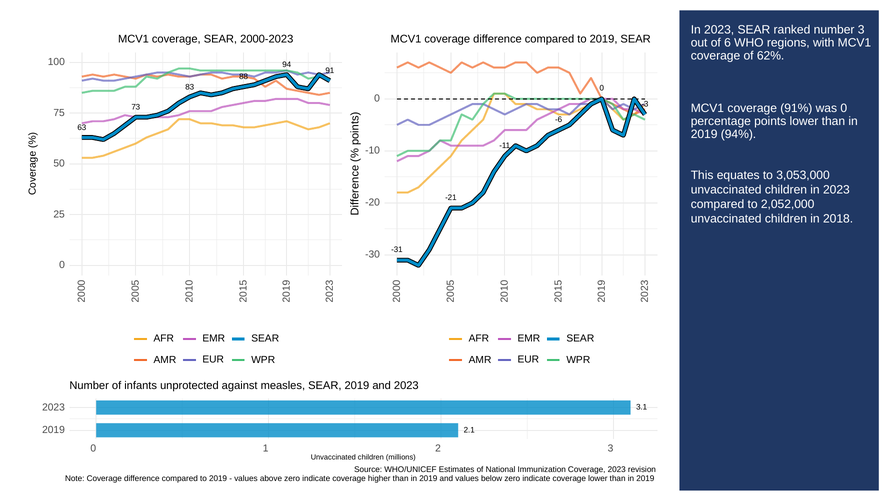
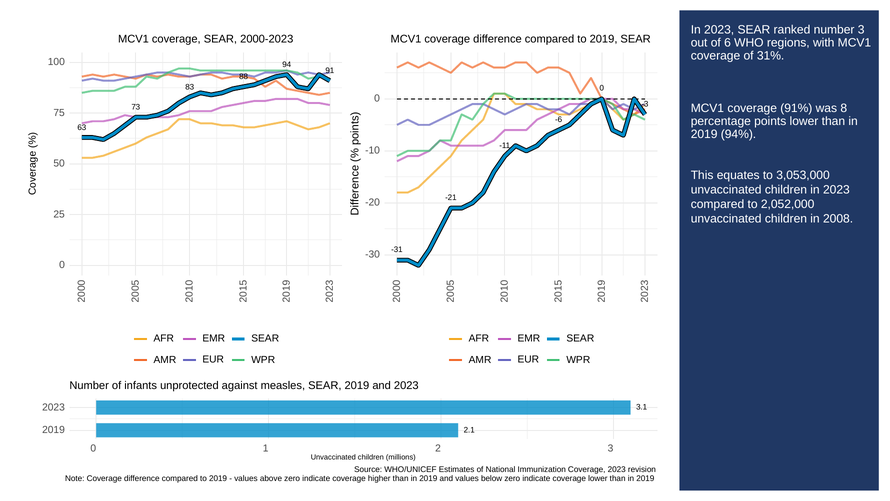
62%: 62% -> 31% (771, 56)
was 0: 0 -> 8 (844, 108)
2018: 2018 -> 2008 (838, 218)
